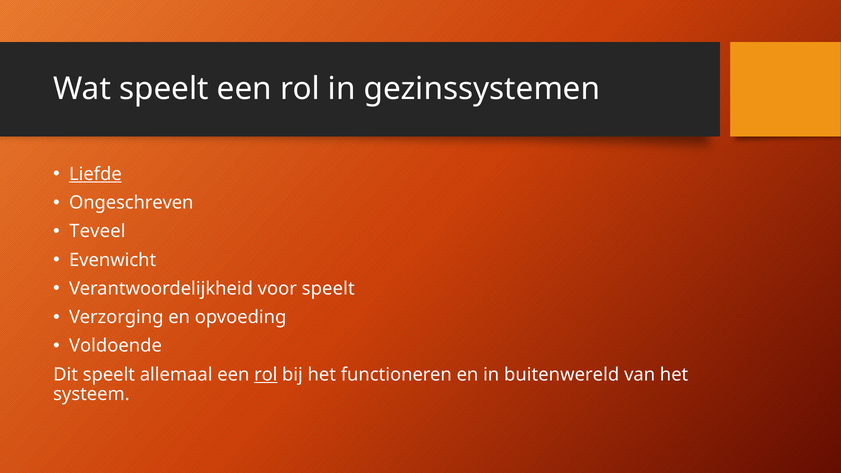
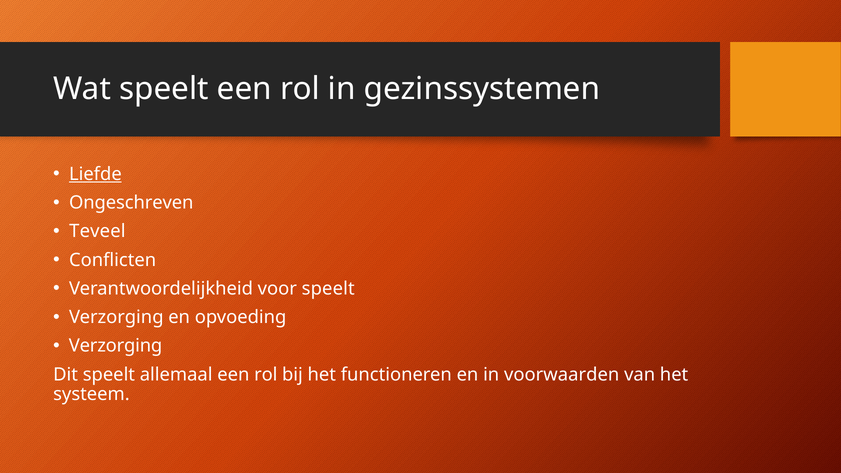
Evenwicht: Evenwicht -> Conflicten (113, 260)
Voldoende: Voldoende -> Verzorging (116, 346)
rol underline: present -> none (266, 375)
buitenwereld: buitenwereld -> voorwaarden (562, 375)
